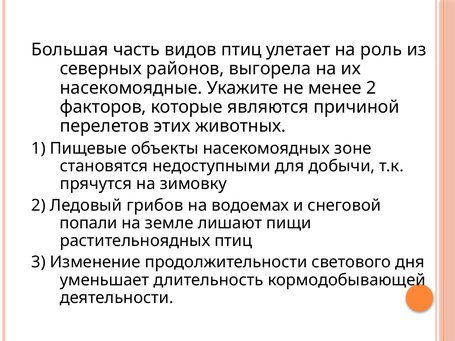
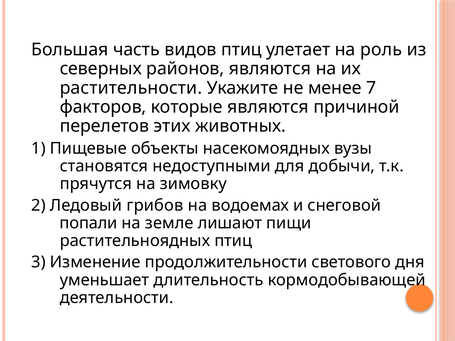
районов выгорела: выгорела -> являются (270, 69)
насекомоядные: насекомоядные -> растительности (131, 88)
менее 2: 2 -> 7 (371, 88)
зоне: зоне -> вузы (353, 148)
